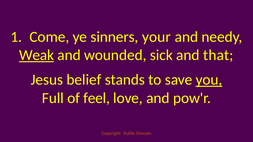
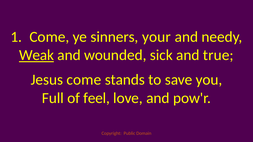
that: that -> true (218, 55)
Jesus belief: belief -> come (84, 80)
you underline: present -> none (209, 80)
